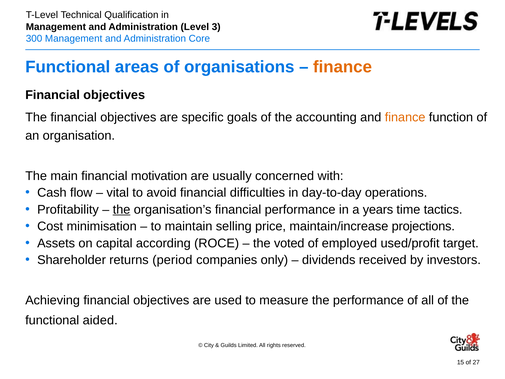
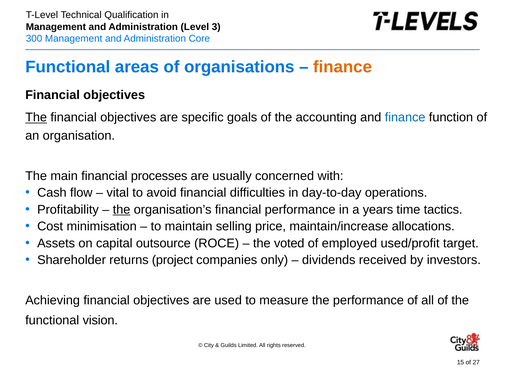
The underline: none -> present (36, 117)
finance colour: orange -> blue (405, 117)
motivation: motivation -> processes (159, 176)
projections: projections -> allocations (423, 226)
according: according -> outsource (163, 243)
period: period -> project (172, 260)
aided: aided -> vision (100, 320)
